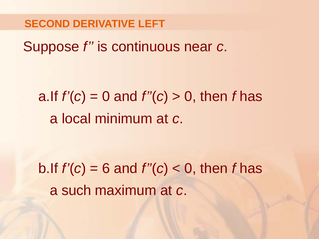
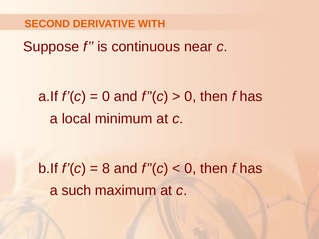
LEFT: LEFT -> WITH (152, 24)
6: 6 -> 8 (106, 169)
